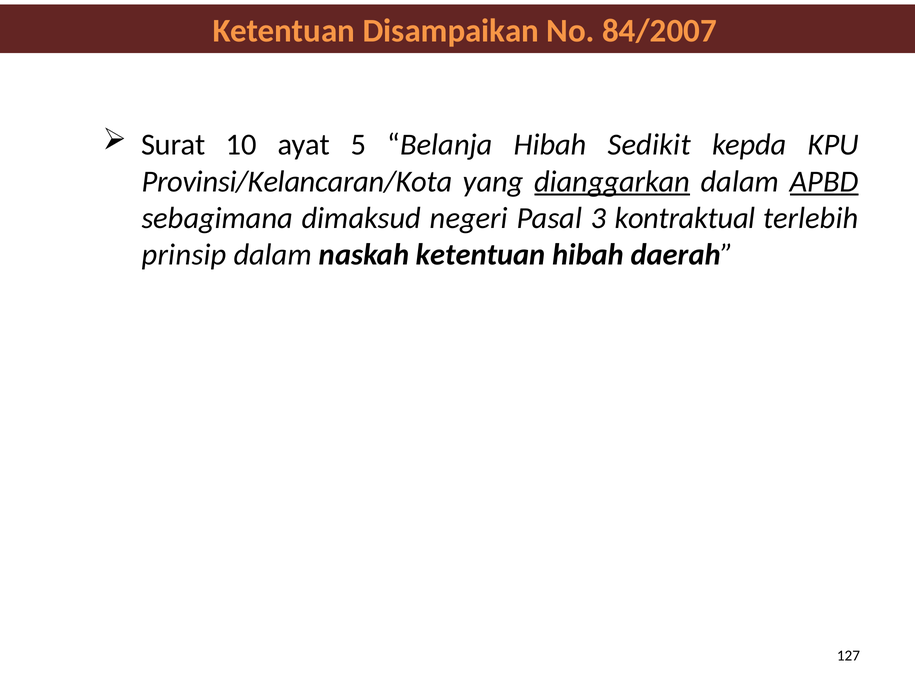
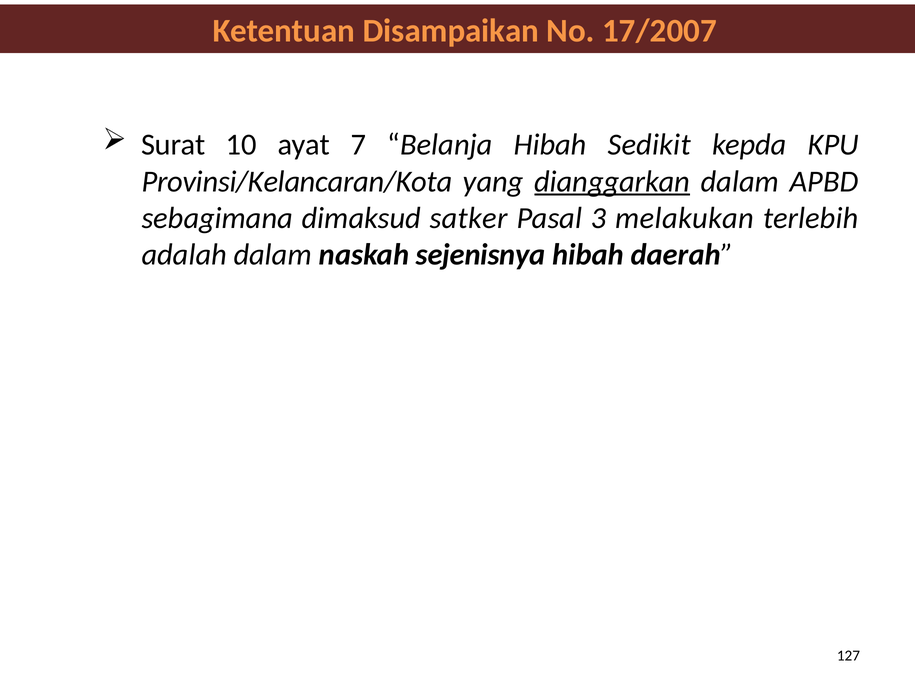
84/2007: 84/2007 -> 17/2007 (660, 31)
5: 5 -> 7 (359, 145)
APBD underline: present -> none (824, 181)
negeri: negeri -> satker (469, 218)
kontraktual: kontraktual -> melakukan (685, 218)
prinsip: prinsip -> adalah (184, 254)
naskah ketentuan: ketentuan -> sejenisnya (481, 254)
